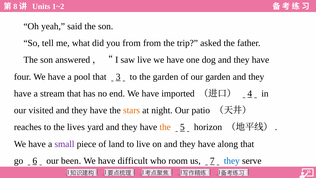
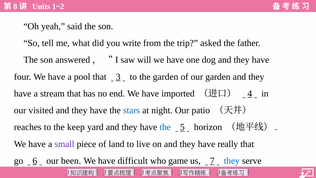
you from: from -> write (132, 43)
saw live: live -> will (144, 60)
stars colour: orange -> blue (132, 110)
lives: lives -> keep (76, 127)
the colour: orange -> blue (165, 127)
along: along -> really (228, 144)
room: room -> game (178, 161)
